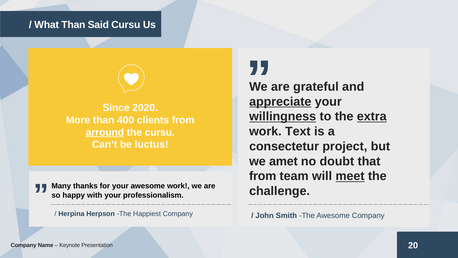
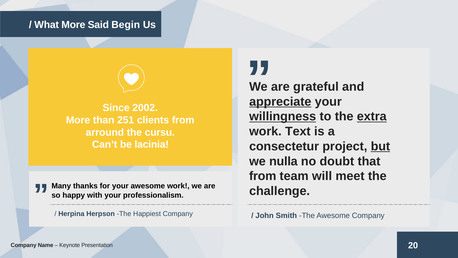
What Than: Than -> More (73, 25)
Said Cursu: Cursu -> Begin (126, 25)
2020: 2020 -> 2002 (145, 108)
400: 400 -> 251 (126, 120)
arround underline: present -> none (105, 132)
luctus: luctus -> lacinia (152, 144)
but underline: none -> present (380, 146)
amet: amet -> nulla (283, 161)
meet underline: present -> none (350, 176)
